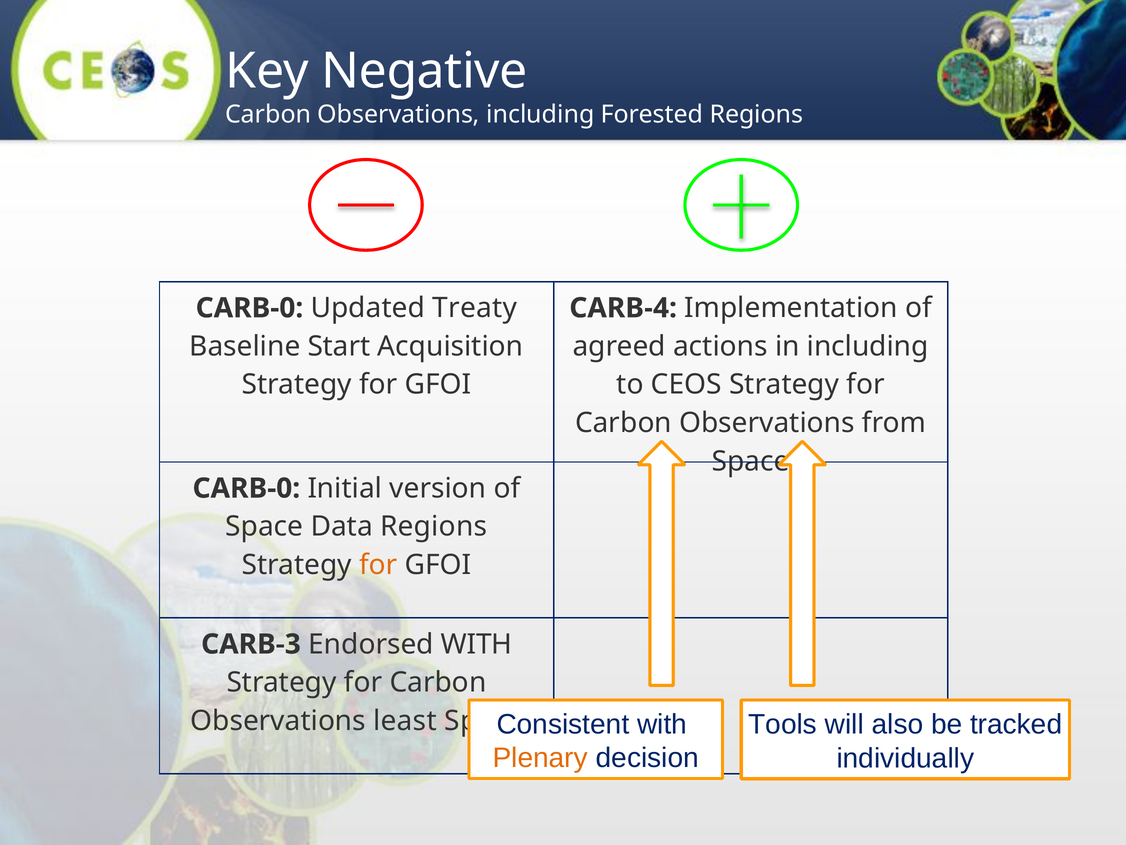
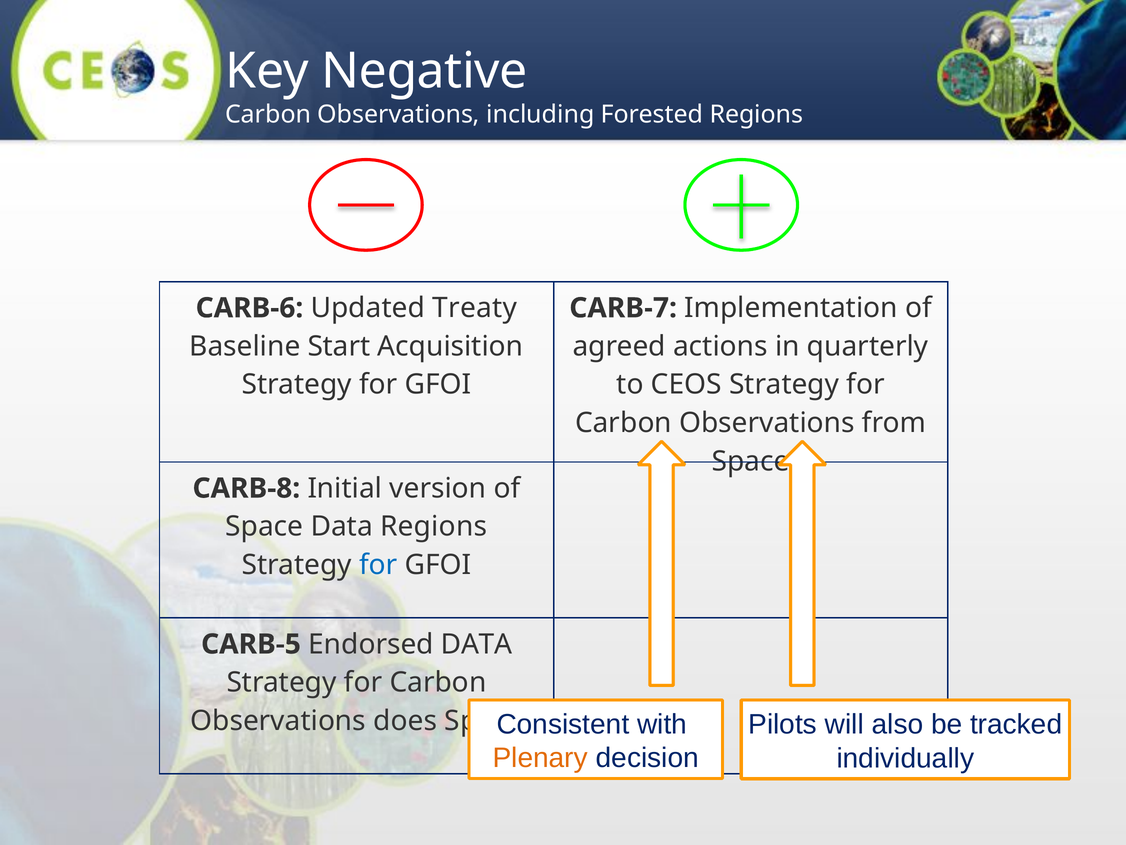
CARB‐0: CARB‐0 -> CARB‐6 (249, 308)
CARB-4: CARB-4 -> CARB-7 (623, 308)
in including: including -> quarterly (868, 346)
CARB‐0: CARB‐0 -> CARB‐8 (246, 488)
for colour: orange -> blue (378, 565)
CARB‐3: CARB‐3 -> CARB‐5 (251, 644)
Endorsed WITH: WITH -> DATA (477, 644)
Tools: Tools -> Pilots (783, 724)
least: least -> does (405, 720)
